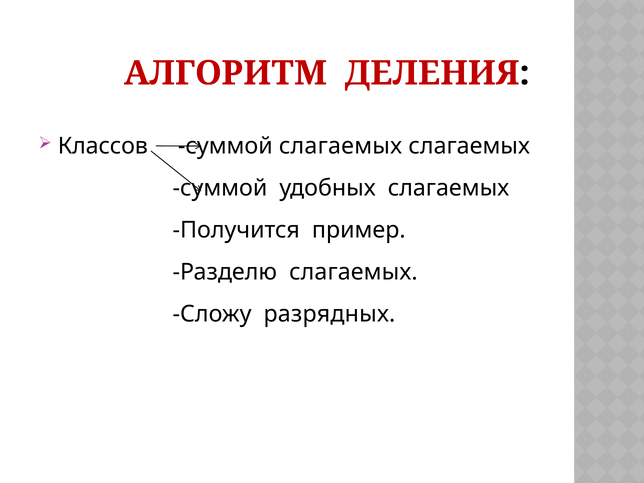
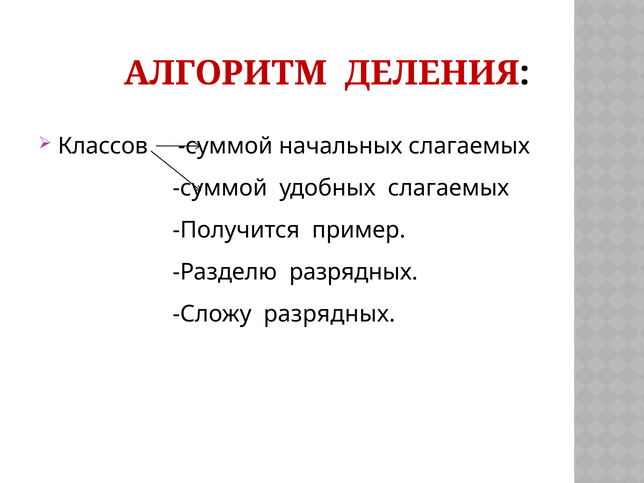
суммой слагаемых: слагаемых -> начальных (341, 146)
Разделю слагаемых: слагаемых -> разрядных (354, 272)
